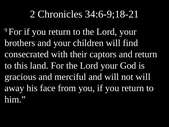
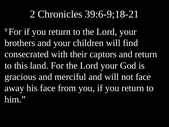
34:6-9;18-21: 34:6-9;18-21 -> 39:6-9;18-21 (112, 14)
not will: will -> face (143, 77)
